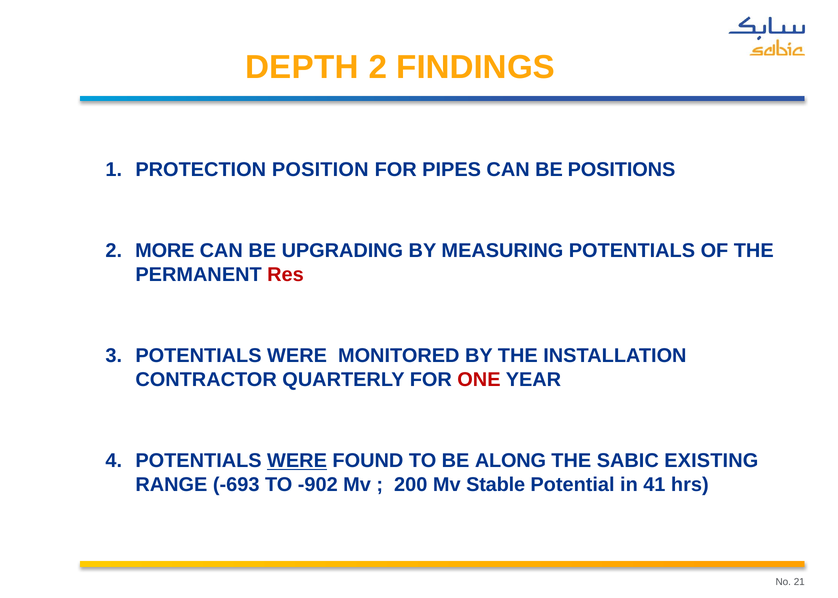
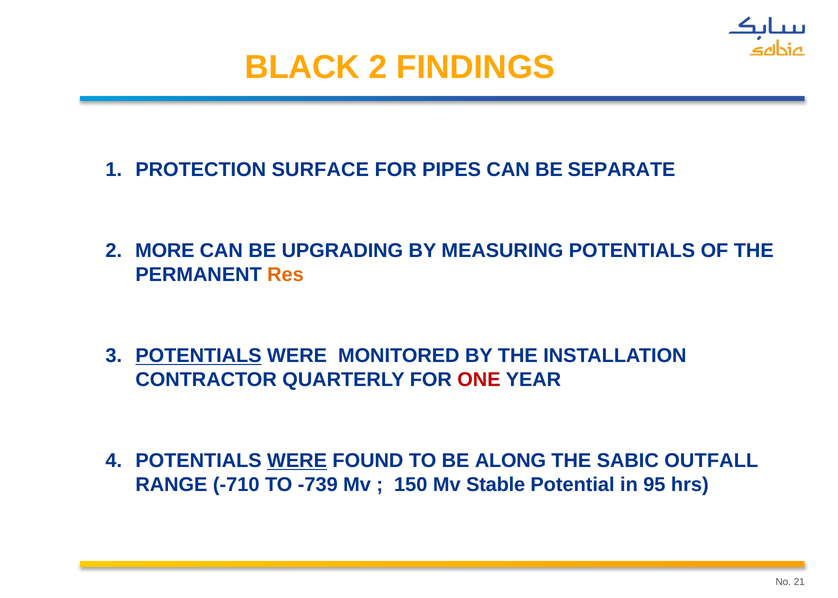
DEPTH: DEPTH -> BLACK (302, 67)
POSITION: POSITION -> SURFACE (320, 170)
POSITIONS: POSITIONS -> SEPARATE (622, 170)
Res colour: red -> orange (285, 275)
POTENTIALS underline: none -> present (199, 356)
EXISTING: EXISTING -> OUTFALL (711, 461)
-693: -693 -> -710 (236, 485)
-902: -902 -> -739 (318, 485)
200: 200 -> 150 (411, 485)
41: 41 -> 95 (654, 485)
